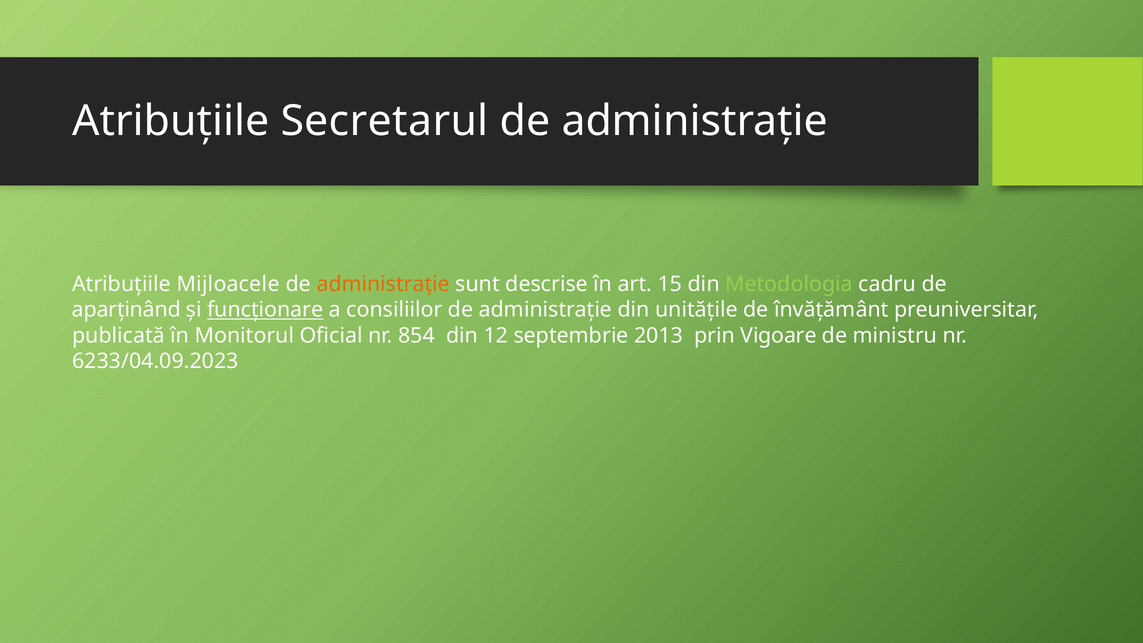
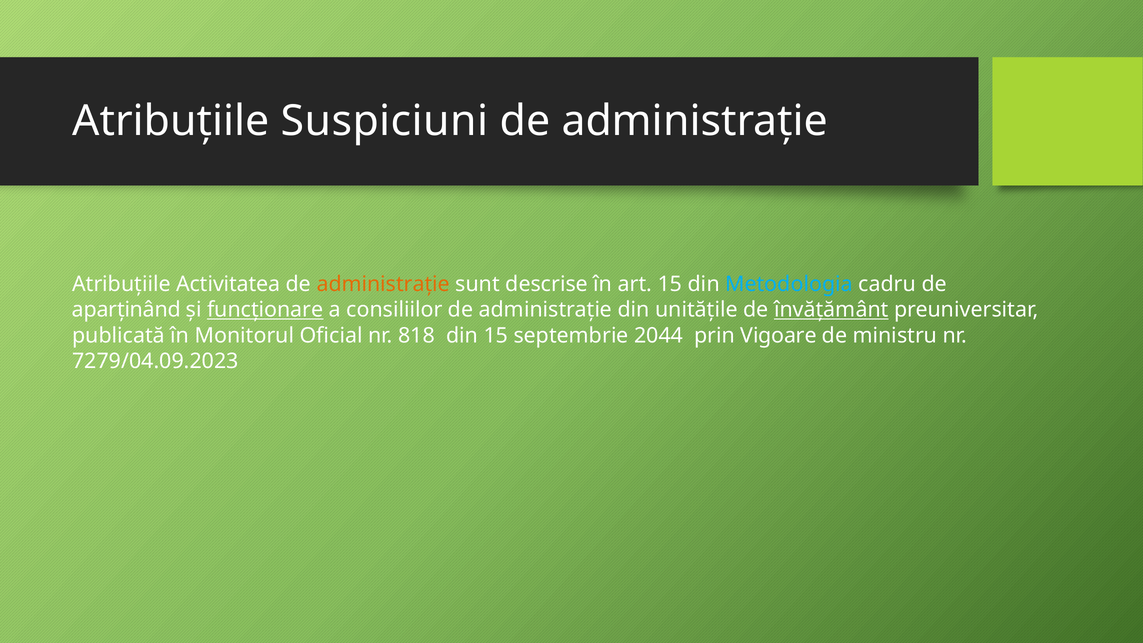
Secretarul: Secretarul -> Suspiciuni (384, 121)
Mijloacele: Mijloacele -> Activitatea (228, 284)
Metodologia colour: light green -> light blue (789, 284)
învățământ underline: none -> present (831, 310)
854: 854 -> 818 (417, 335)
din 12: 12 -> 15 (496, 335)
2013: 2013 -> 2044 (659, 335)
6233/04.09.2023: 6233/04.09.2023 -> 7279/04.09.2023 (155, 361)
